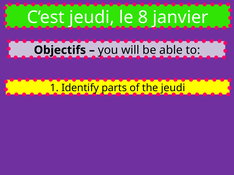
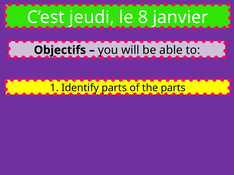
the jeudi: jeudi -> parts (173, 88)
